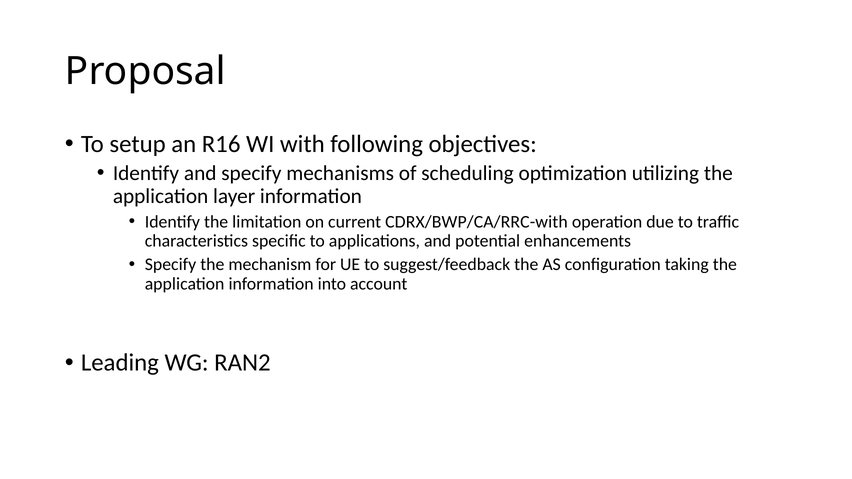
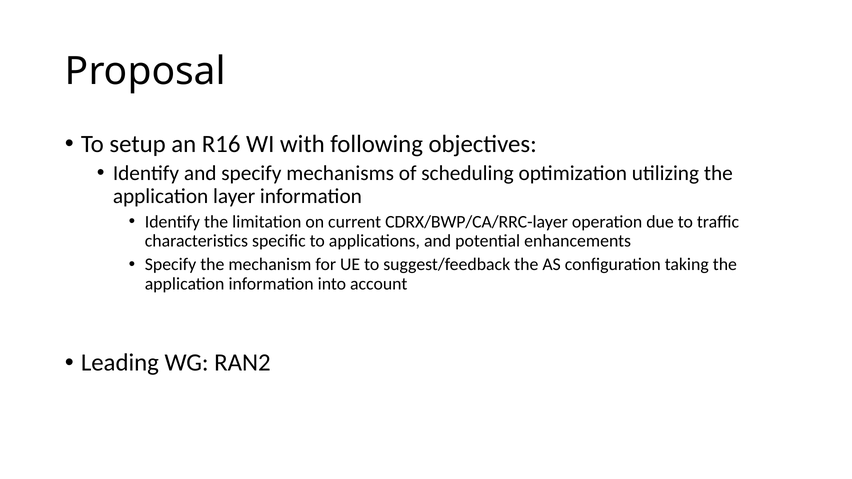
CDRX/BWP/CA/RRC-with: CDRX/BWP/CA/RRC-with -> CDRX/BWP/CA/RRC-layer (477, 222)
